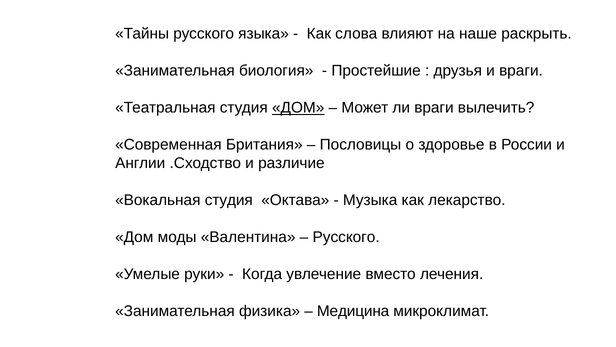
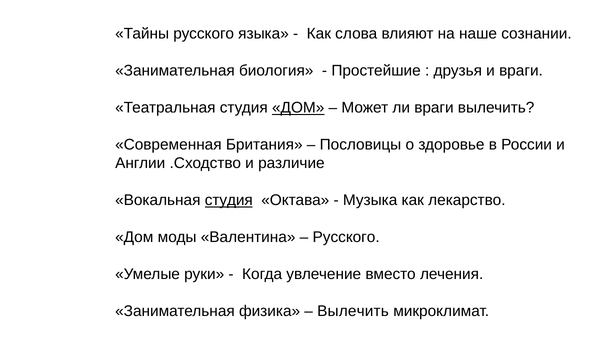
раскрыть: раскрыть -> сознании (537, 34)
студия underline: none -> present (229, 200)
Медицина: Медицина -> Вылечить (353, 311)
